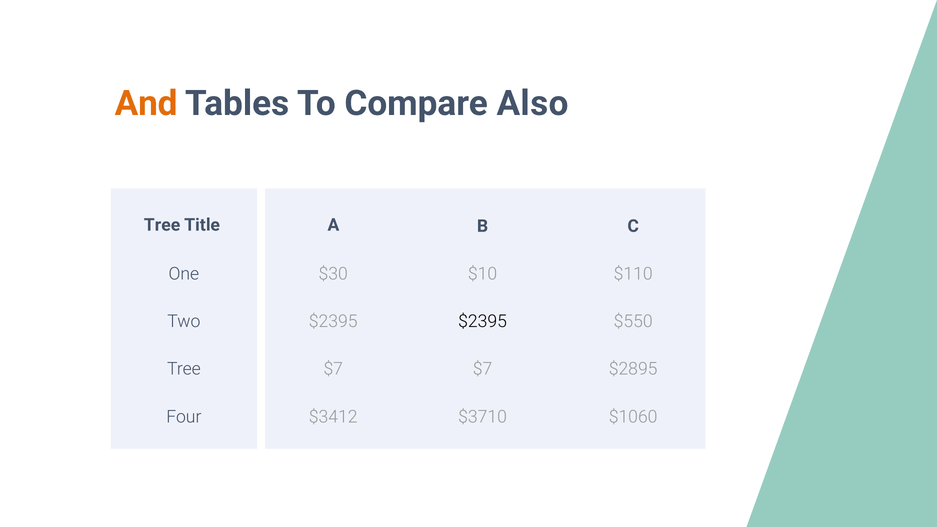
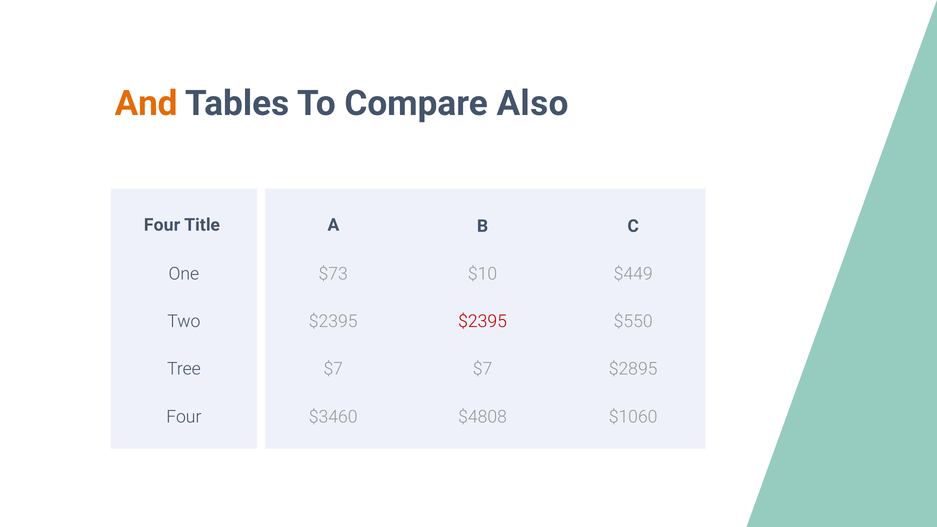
Tree: Tree -> Four (162, 225)
$30: $30 -> $73 (333, 274)
$110: $110 -> $449 (633, 274)
$2395 colour: black -> red (483, 322)
$3412: $3412 -> $3460 (333, 417)
$3710: $3710 -> $4808 (483, 417)
